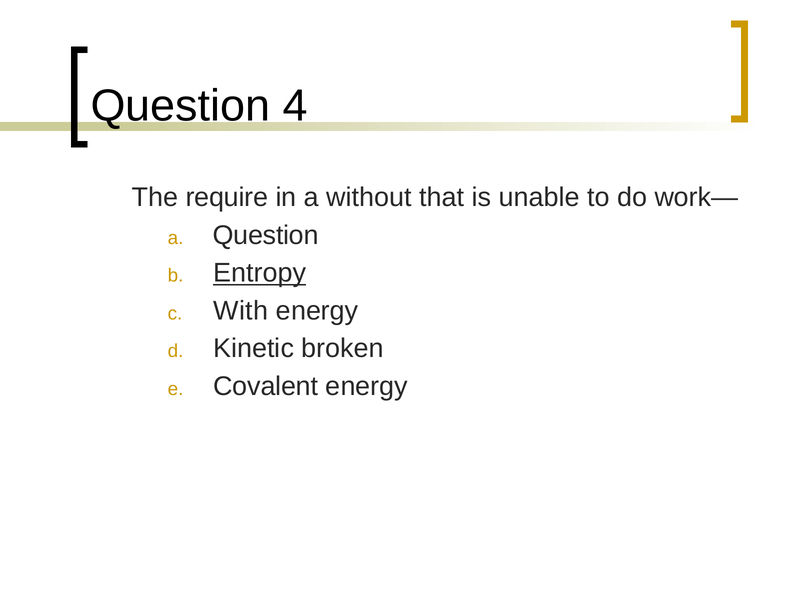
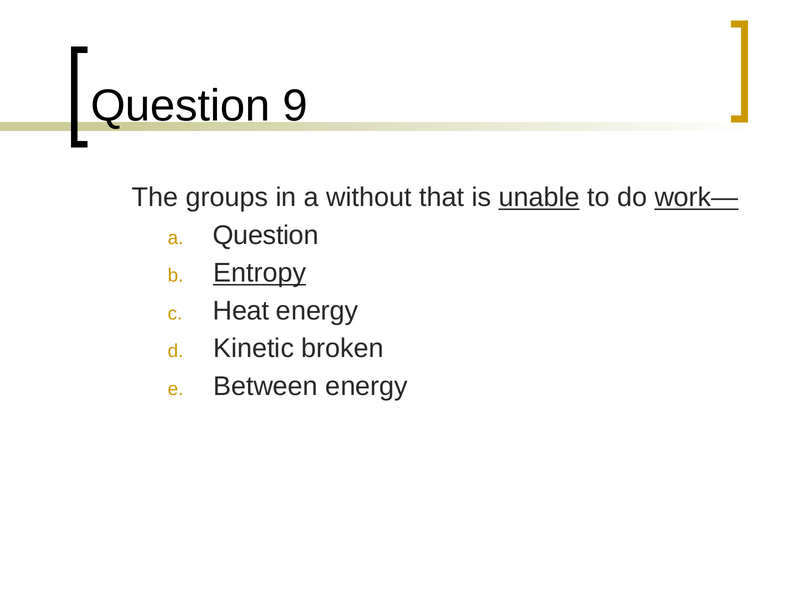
4: 4 -> 9 (295, 106)
require: require -> groups (227, 197)
unable underline: none -> present (539, 197)
work— underline: none -> present (696, 197)
With: With -> Heat (241, 311)
Covalent: Covalent -> Between (266, 386)
